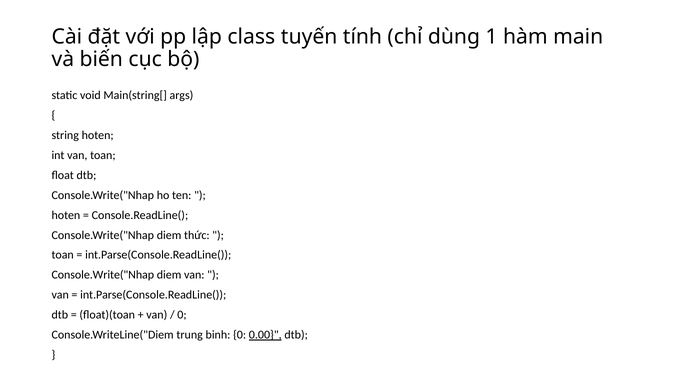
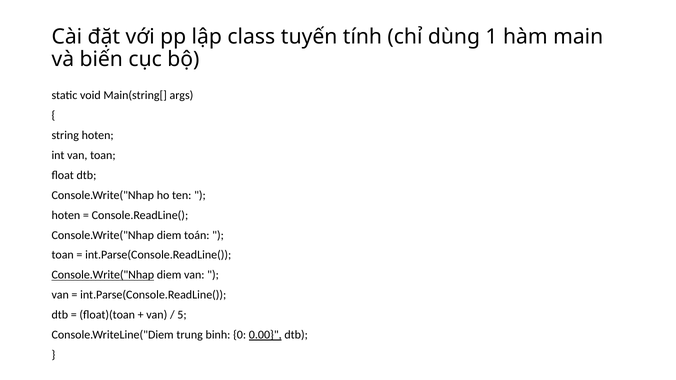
thức: thức -> toán (197, 235)
Console.Write("Nhap underline: none -> present (103, 275)
0: 0 -> 5 (182, 315)
